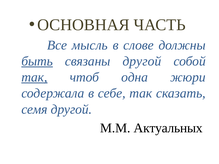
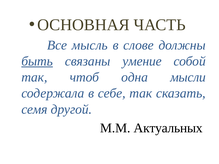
связаны другой: другой -> умение (142, 61)
так underline: present -> none (34, 77)
жюри: жюри -> мысли (188, 77)
